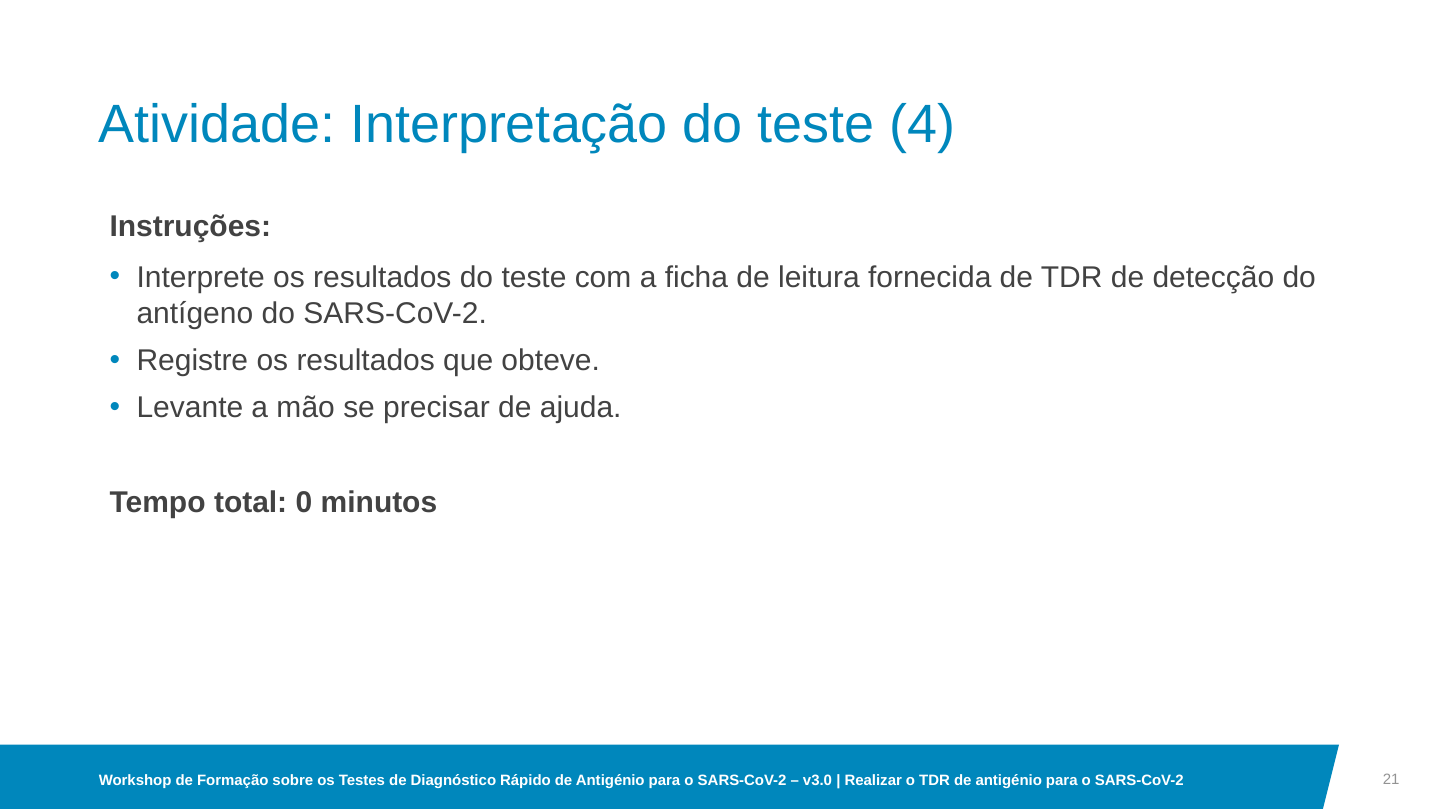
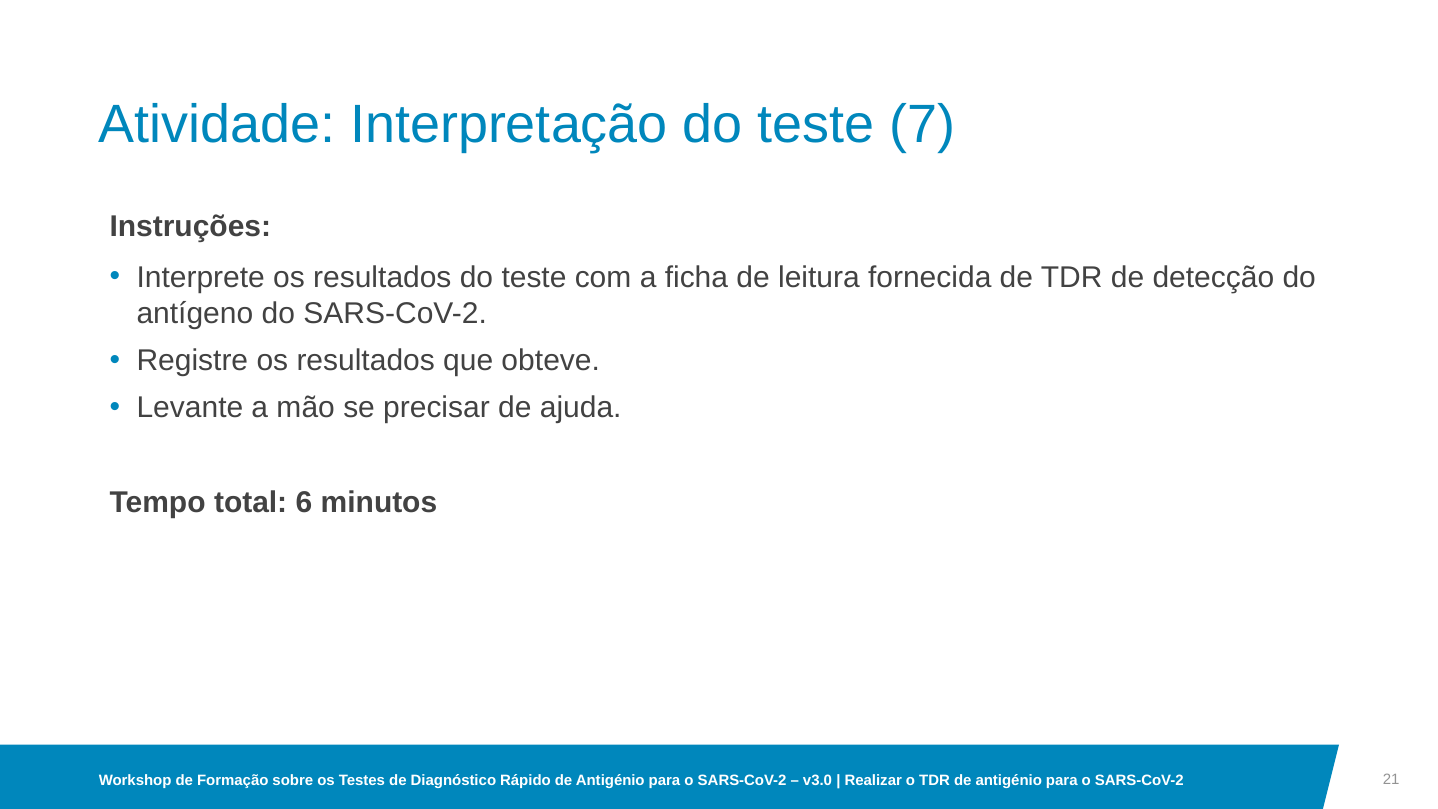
4: 4 -> 7 (922, 125)
0: 0 -> 6 (304, 502)
